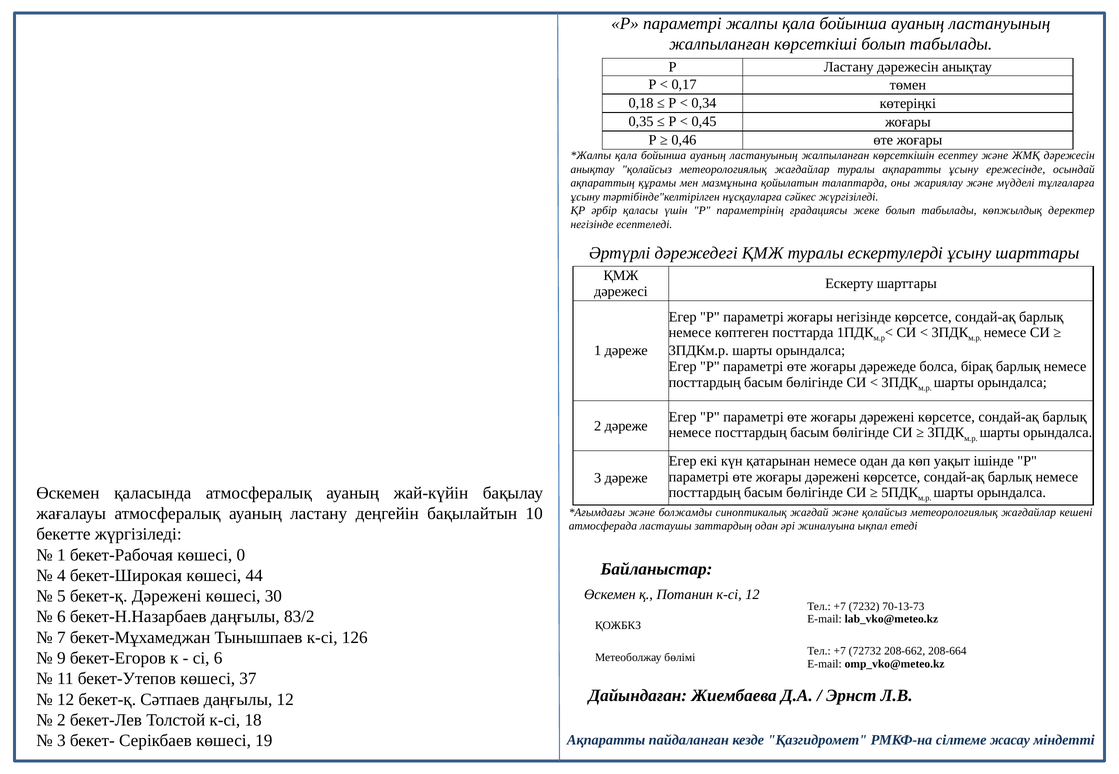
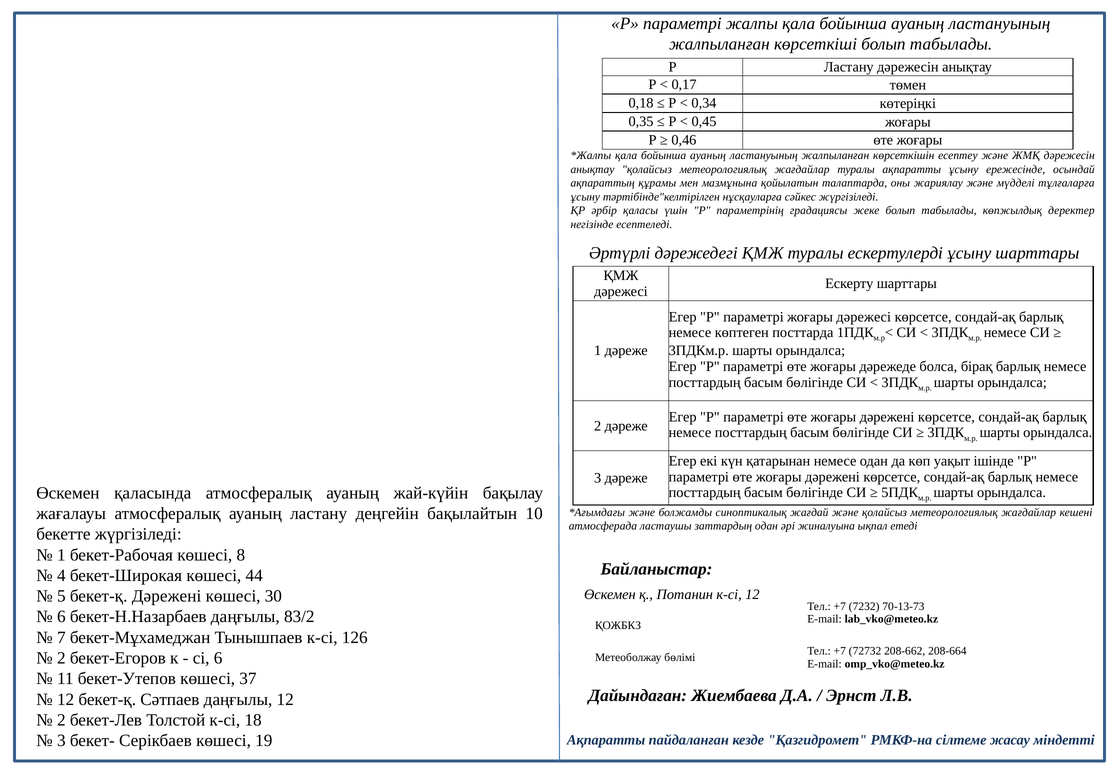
жоғары негізінде: негізінде -> дәрежесі (864, 317)
0: 0 -> 8 (241, 555)
9: 9 -> 2 (61, 659)
